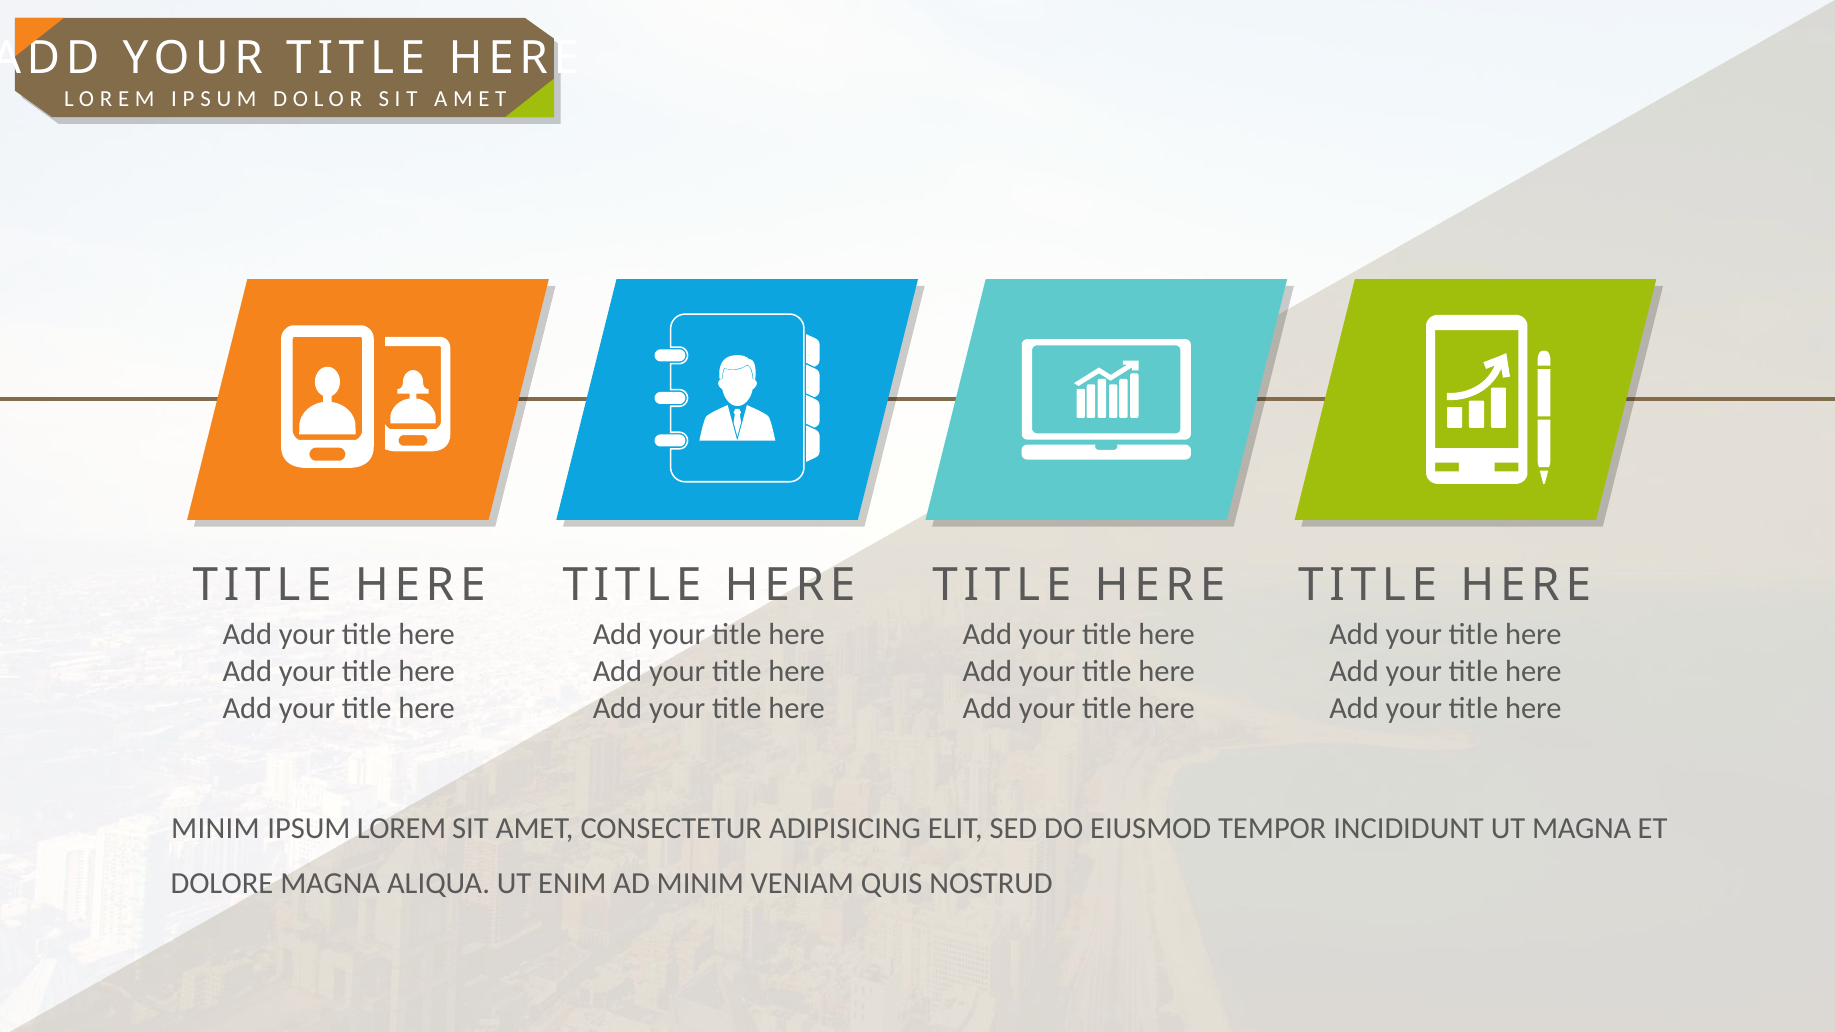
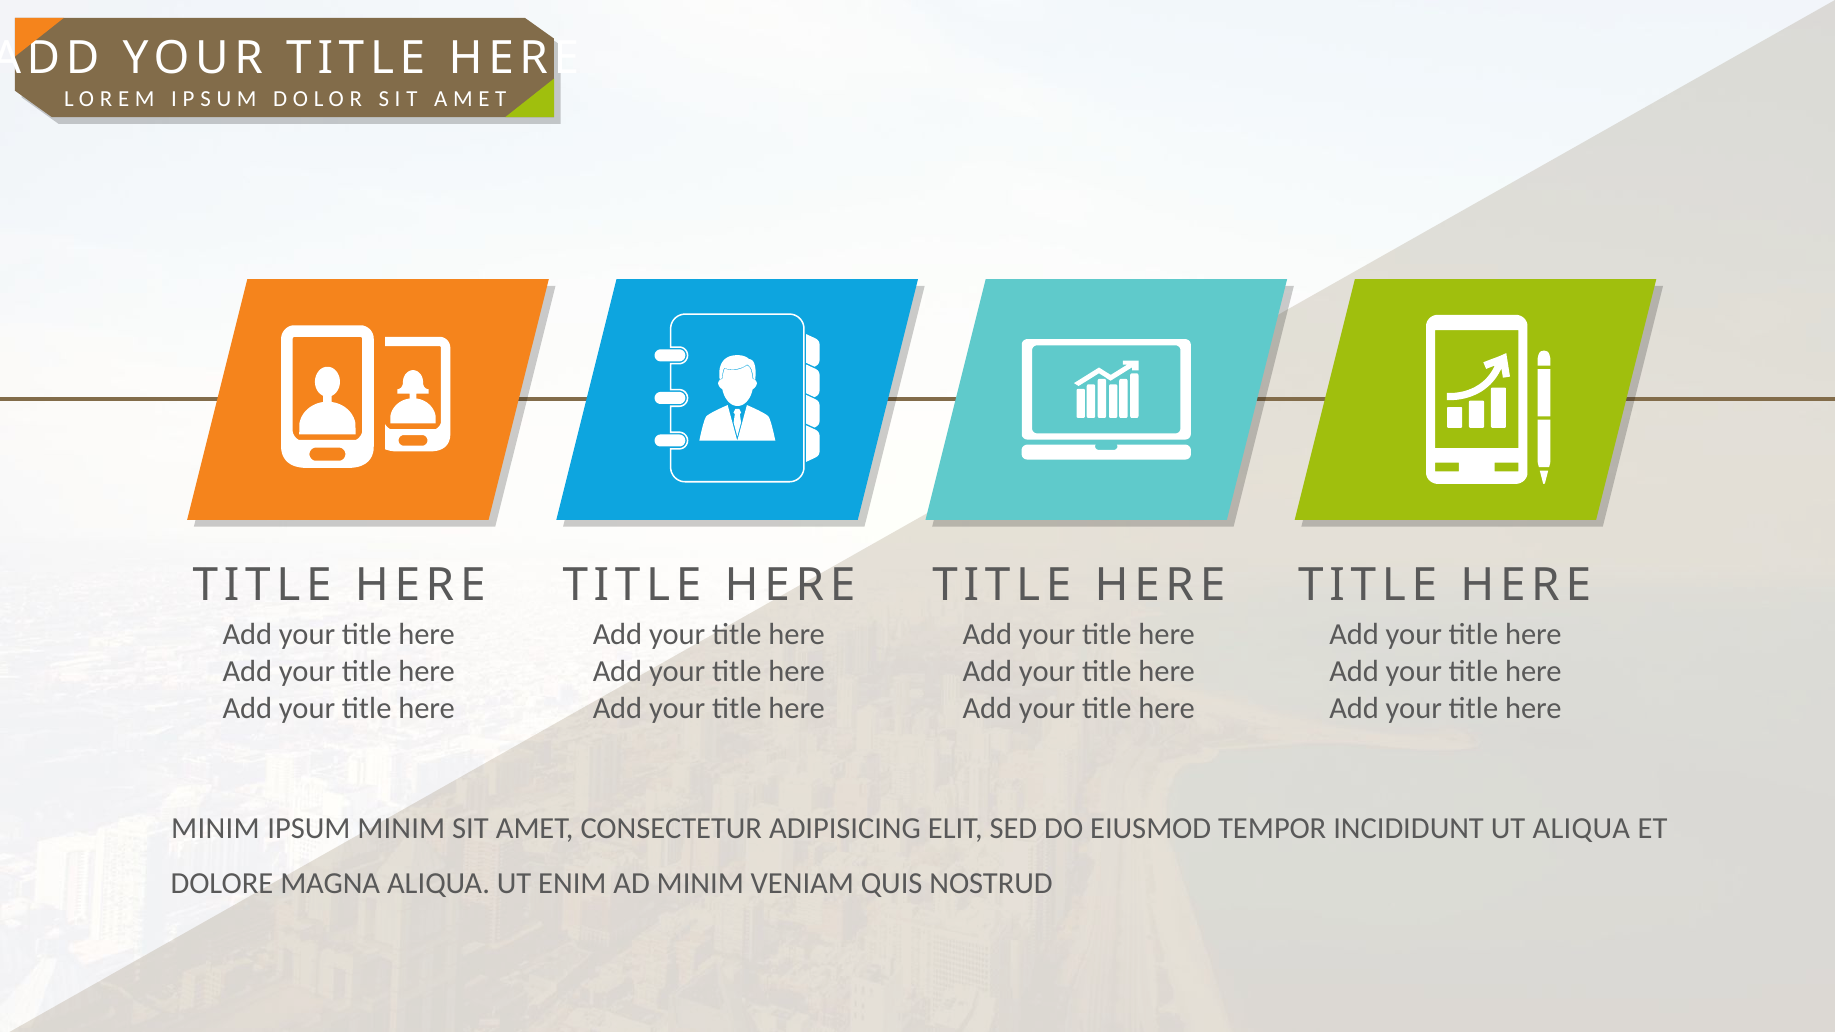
IPSUM LOREM: LOREM -> MINIM (401, 828)
UT MAGNA: MAGNA -> ALIQUA (1581, 828)
